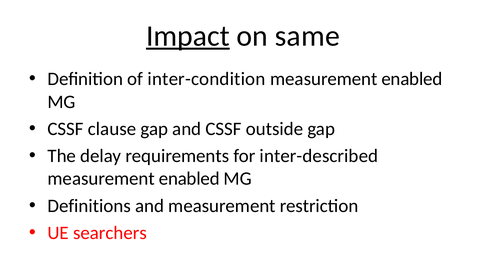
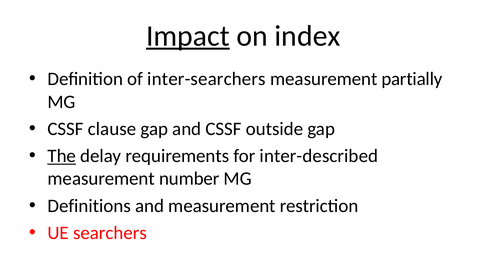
same: same -> index (307, 36)
inter-condition: inter-condition -> inter-searchers (206, 79)
enabled: enabled -> partially (412, 79)
The underline: none -> present (62, 156)
enabled: enabled -> number (189, 179)
